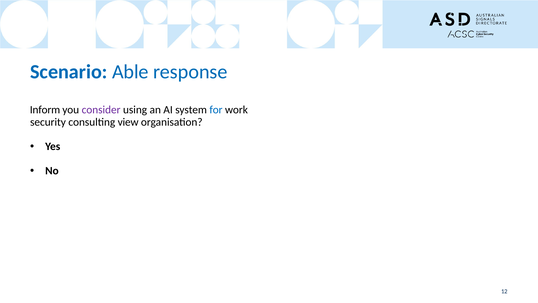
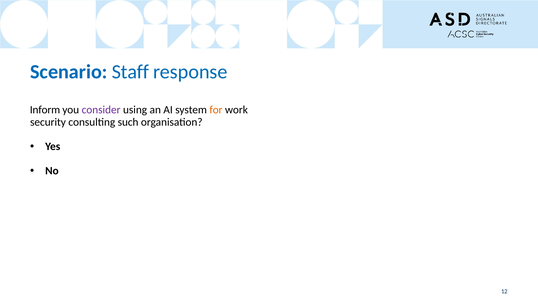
Able: Able -> Staff (130, 72)
for colour: blue -> orange (216, 110)
view: view -> such (128, 122)
